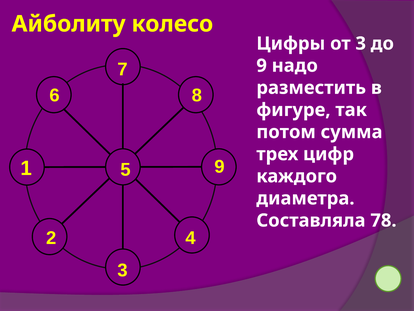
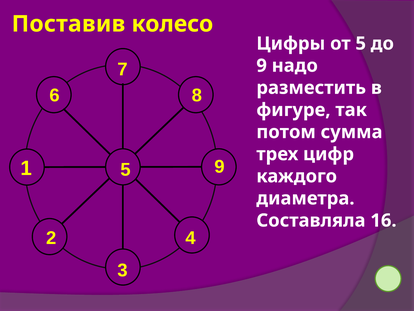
Айболиту: Айболиту -> Поставив (68, 24)
от 3: 3 -> 5 (361, 43)
78: 78 -> 16 (383, 220)
